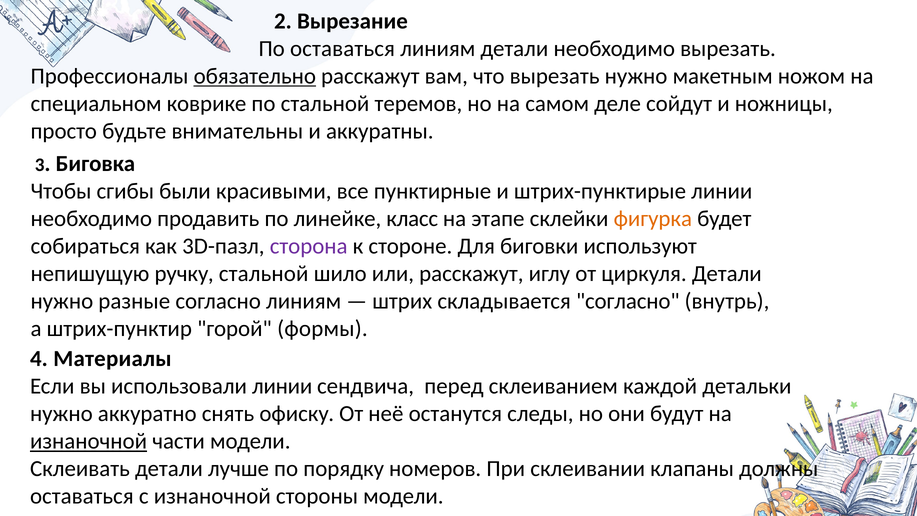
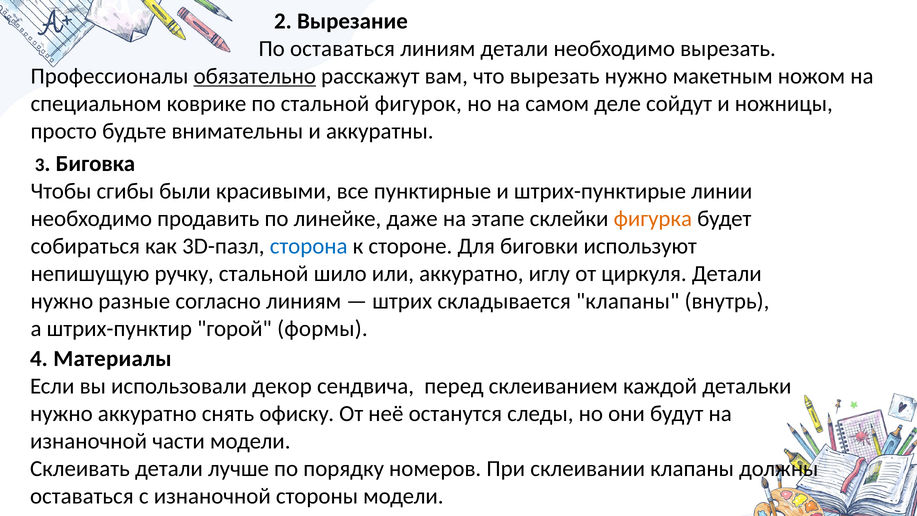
теремов: теремов -> фигурок (418, 104)
класс: класс -> даже (412, 219)
сторона colour: purple -> blue (309, 246)
или расскажут: расскажут -> аккуратно (471, 274)
складывается согласно: согласно -> клапаны (628, 301)
использовали линии: линии -> декор (282, 386)
изнаночной underline: present -> none (89, 441)
